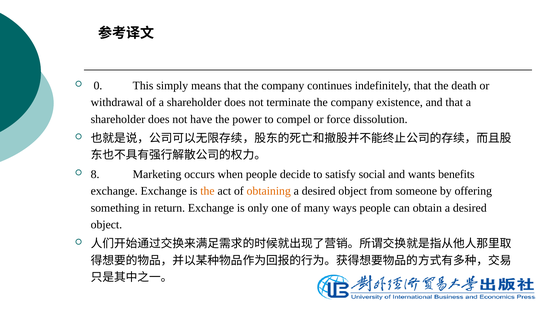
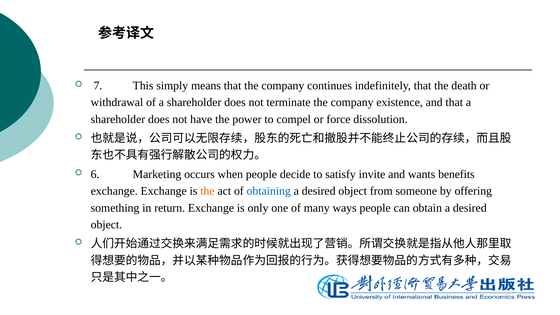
0: 0 -> 7 (98, 86)
8: 8 -> 6 (95, 174)
social: social -> invite (372, 174)
obtaining colour: orange -> blue (269, 191)
